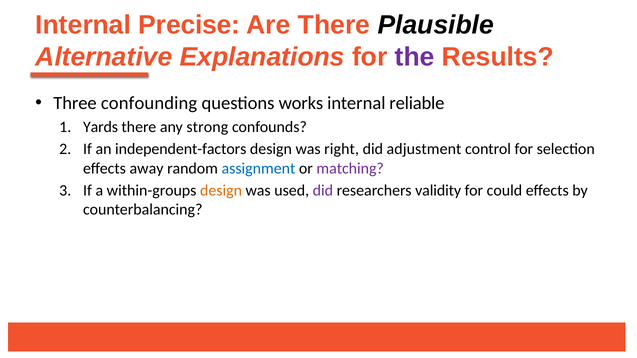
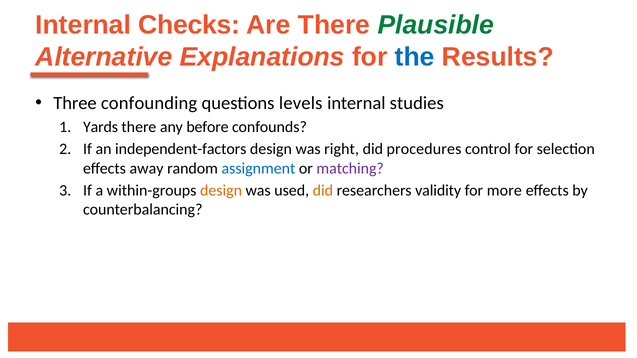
Precise: Precise -> Checks (189, 25)
Plausible colour: black -> green (436, 25)
the colour: purple -> blue (415, 57)
works: works -> levels (301, 103)
reliable: reliable -> studies (417, 103)
strong: strong -> before (207, 127)
adjustment: adjustment -> procedures (424, 149)
did colour: purple -> orange (323, 191)
could: could -> more (504, 191)
